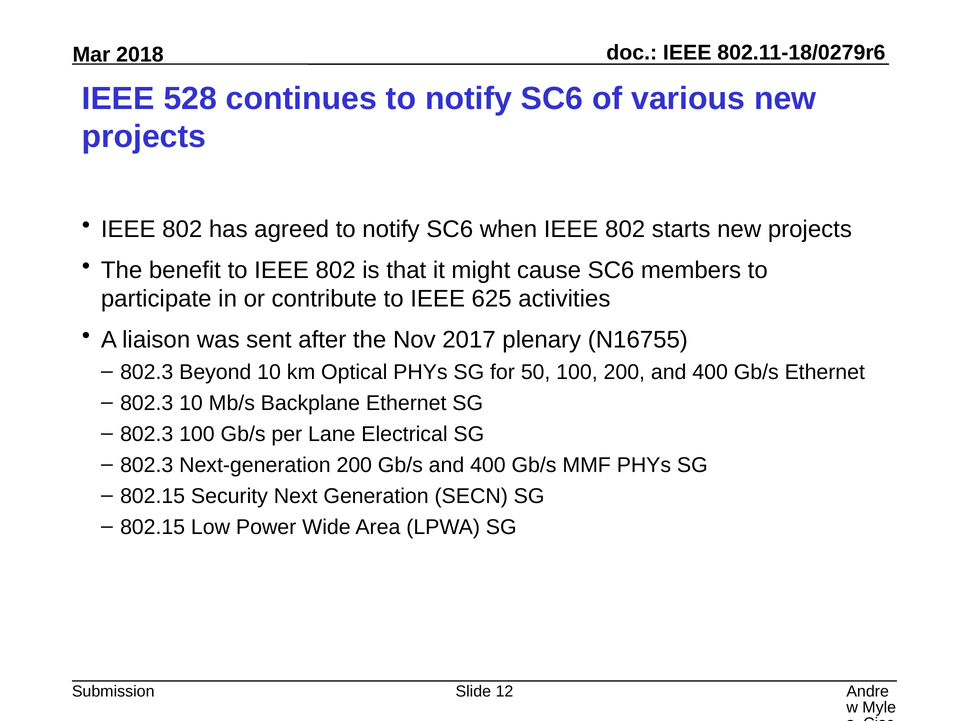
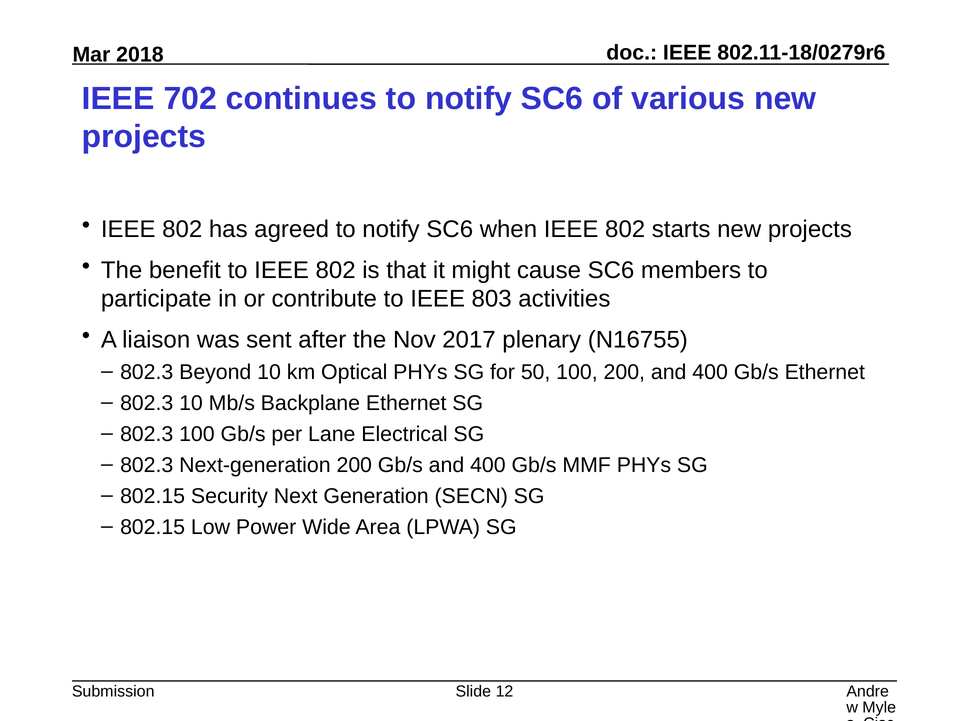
528: 528 -> 702 (190, 98)
625: 625 -> 803 (492, 299)
